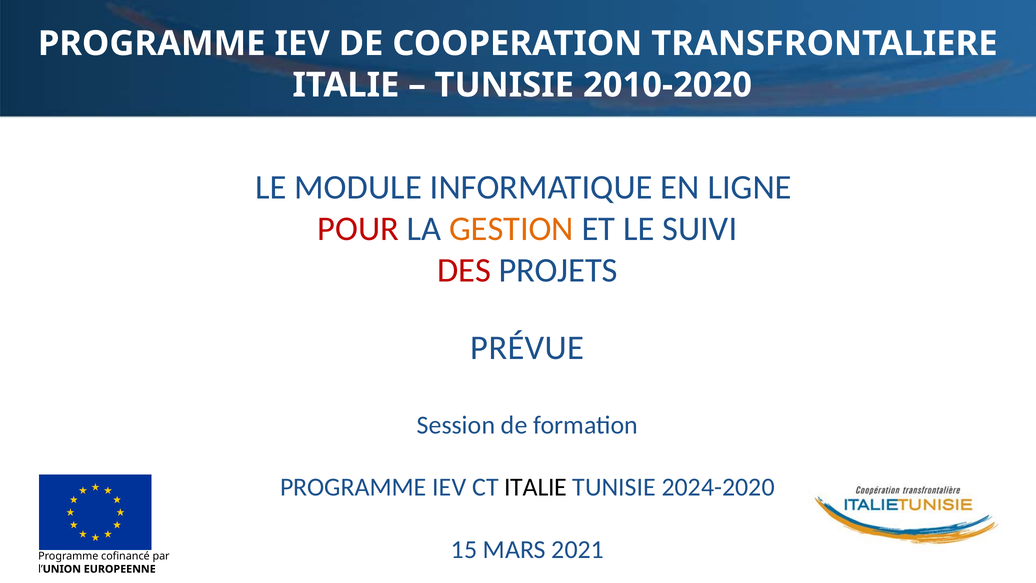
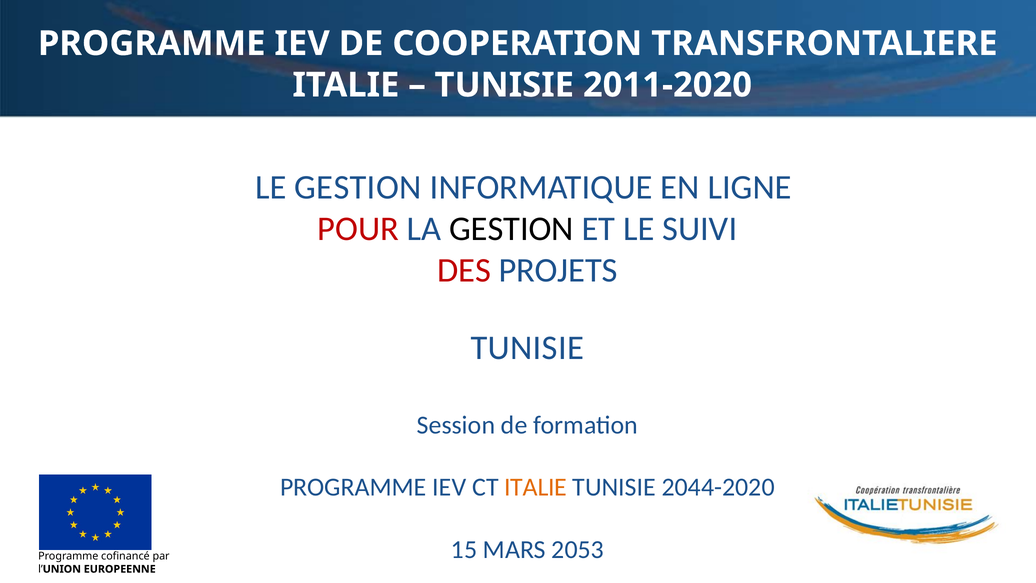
2010-2020: 2010-2020 -> 2011-2020 (667, 85)
LE MODULE: MODULE -> GESTION (358, 187)
GESTION colour: orange -> black (511, 229)
PRÉVUE: PRÉVUE -> TUNISIE (527, 348)
ITALIE colour: black -> orange (536, 487)
2024-2020: 2024-2020 -> 2044-2020 (718, 487)
2021: 2021 -> 2053 (578, 549)
